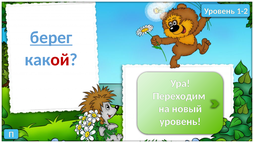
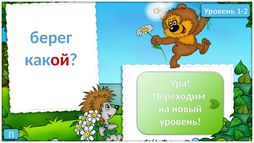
берег underline: present -> none (51, 37)
